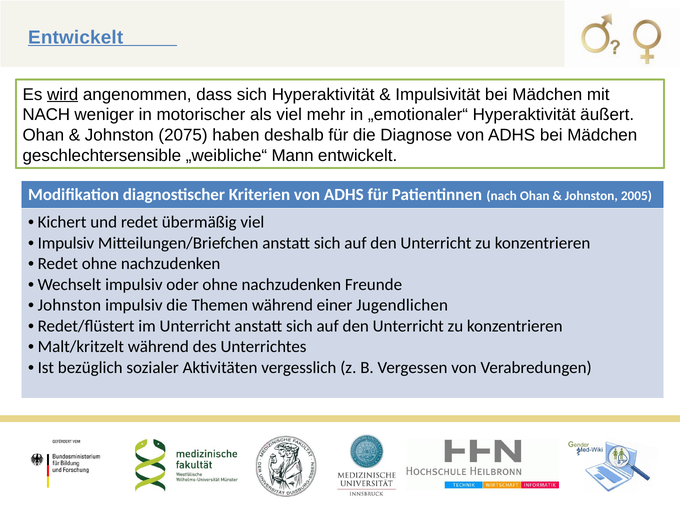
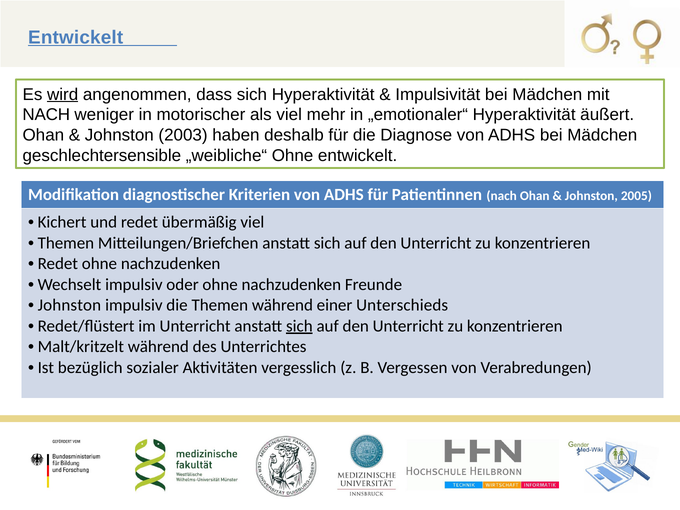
2075: 2075 -> 2003 (183, 135)
„weibliche“ Mann: Mann -> Ohne (293, 156)
Impulsiv: Impulsiv -> Themen (66, 243)
Jugendlichen: Jugendlichen -> Unterschieds (402, 305)
sich underline: none -> present (299, 326)
